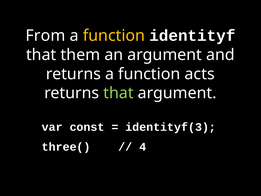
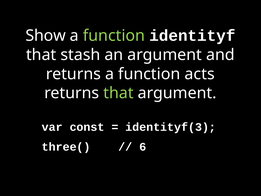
From: From -> Show (46, 36)
function colour: yellow -> light green (114, 36)
them: them -> stash (80, 55)
4: 4 -> 6 (143, 147)
